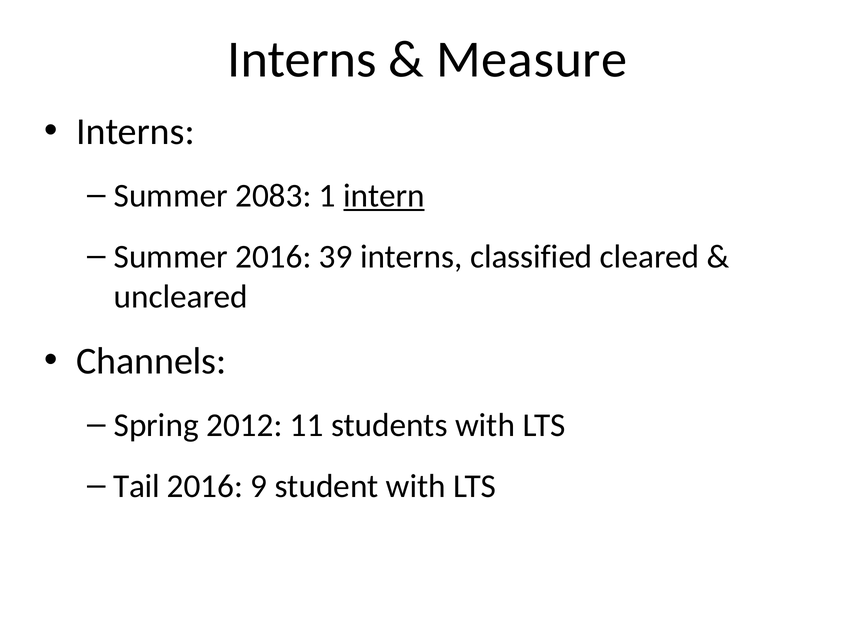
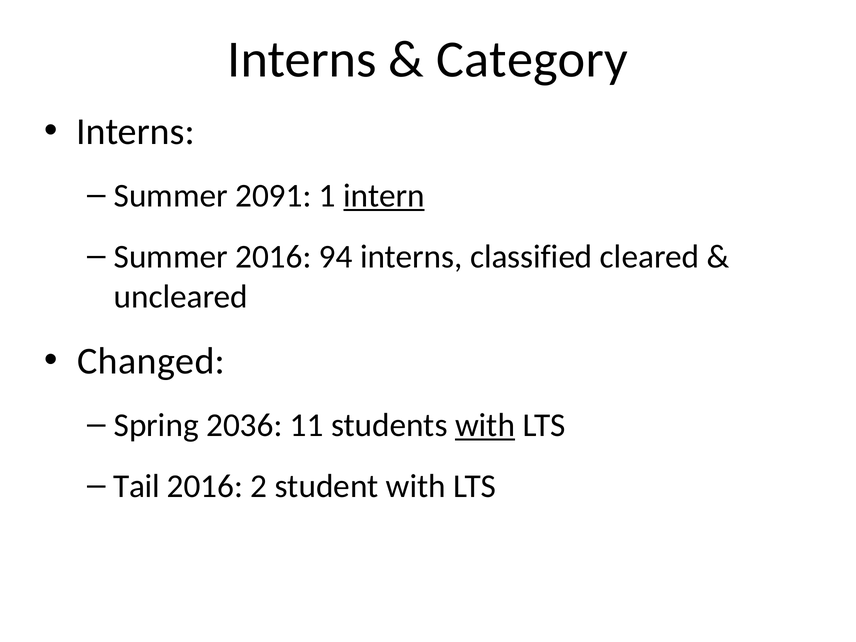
Measure: Measure -> Category (532, 60)
2083: 2083 -> 2091 (273, 196)
39: 39 -> 94 (336, 257)
Channels: Channels -> Changed (151, 361)
2012: 2012 -> 2036 (244, 425)
with underline: none -> present (485, 425)
9: 9 -> 2 (259, 486)
